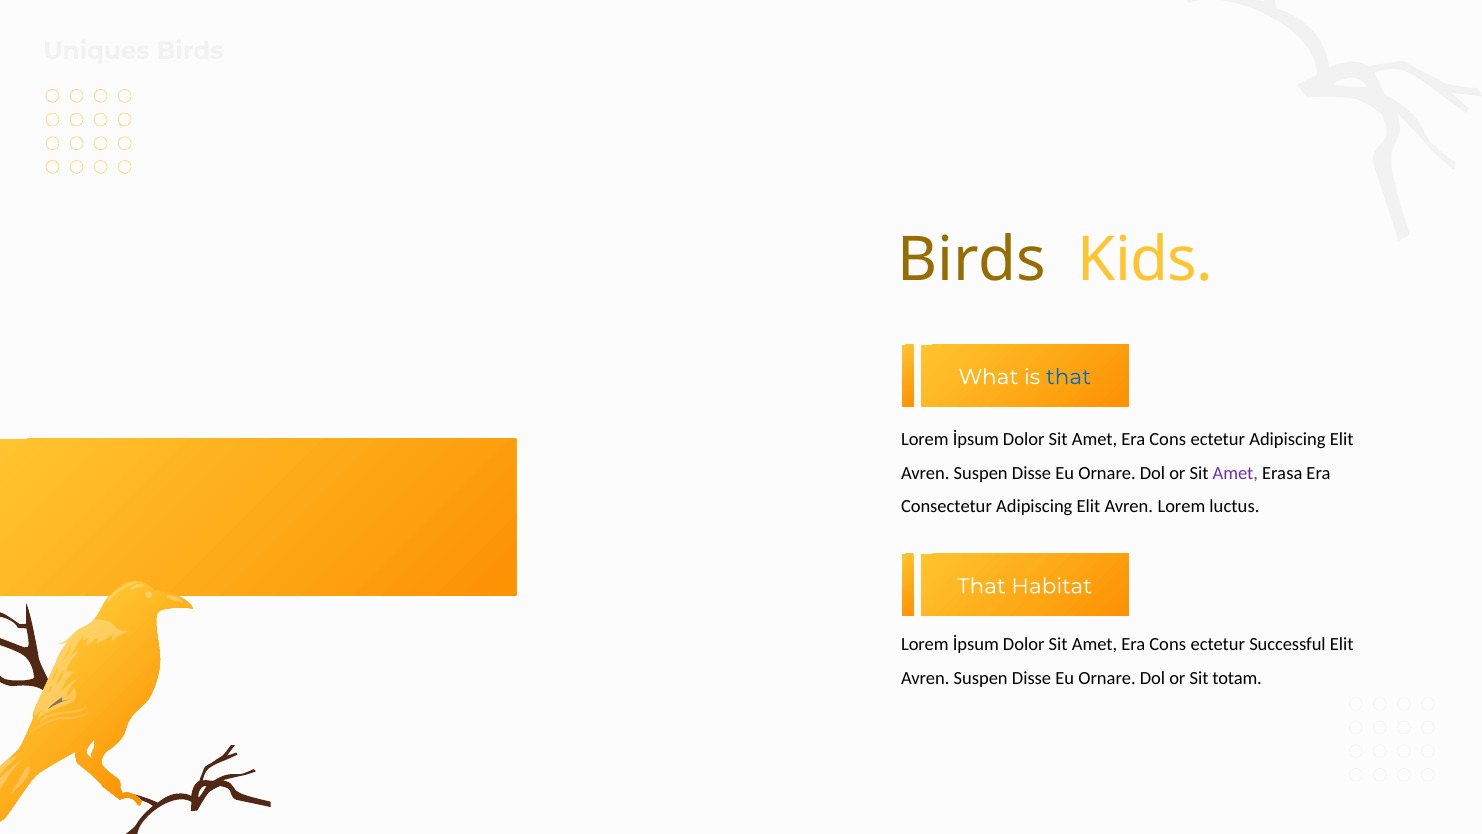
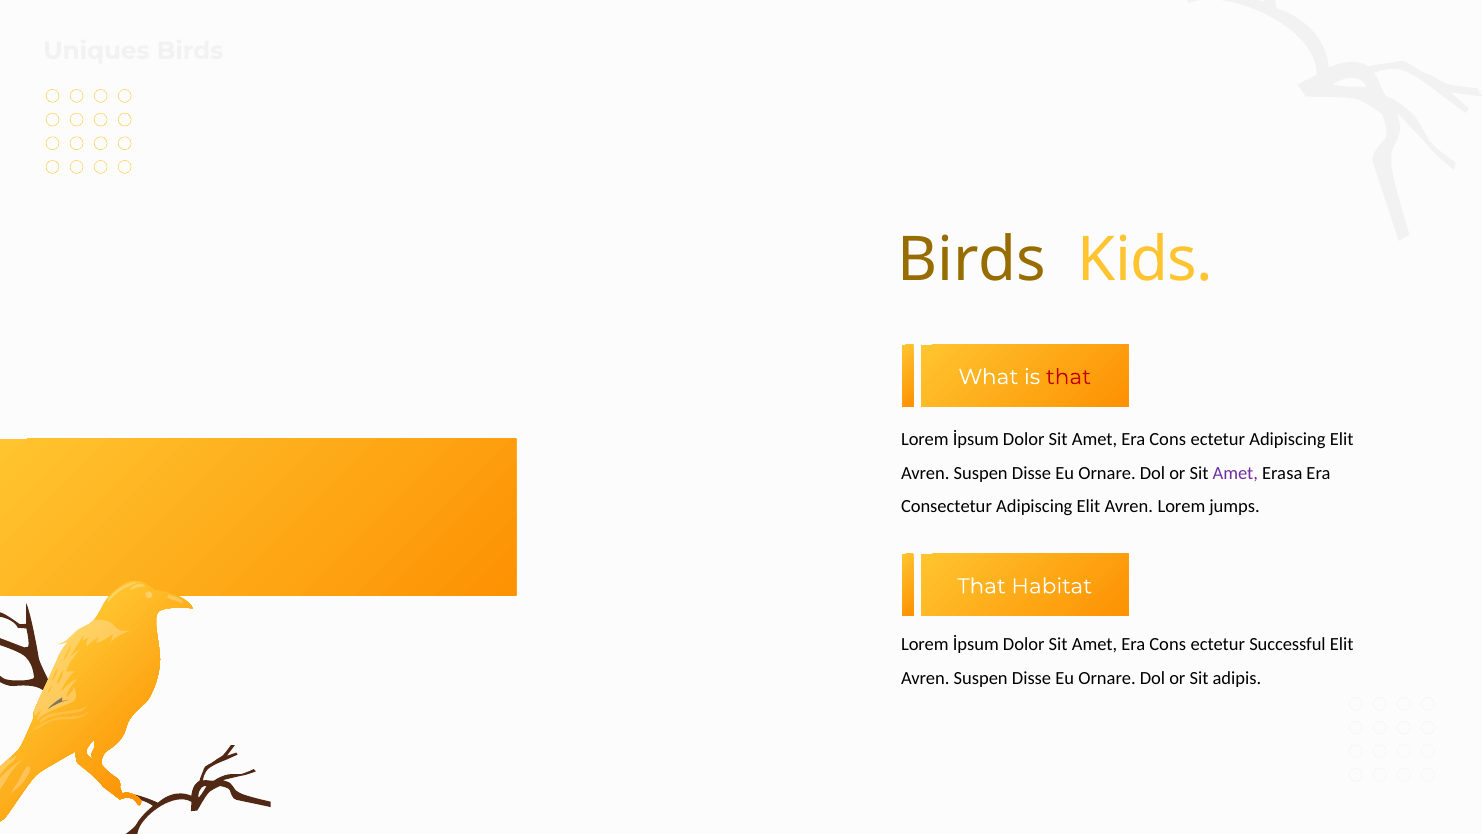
that colour: blue -> red (1068, 377)
luctus: luctus -> jumps (1235, 506)
totam: totam -> adipis (1237, 678)
